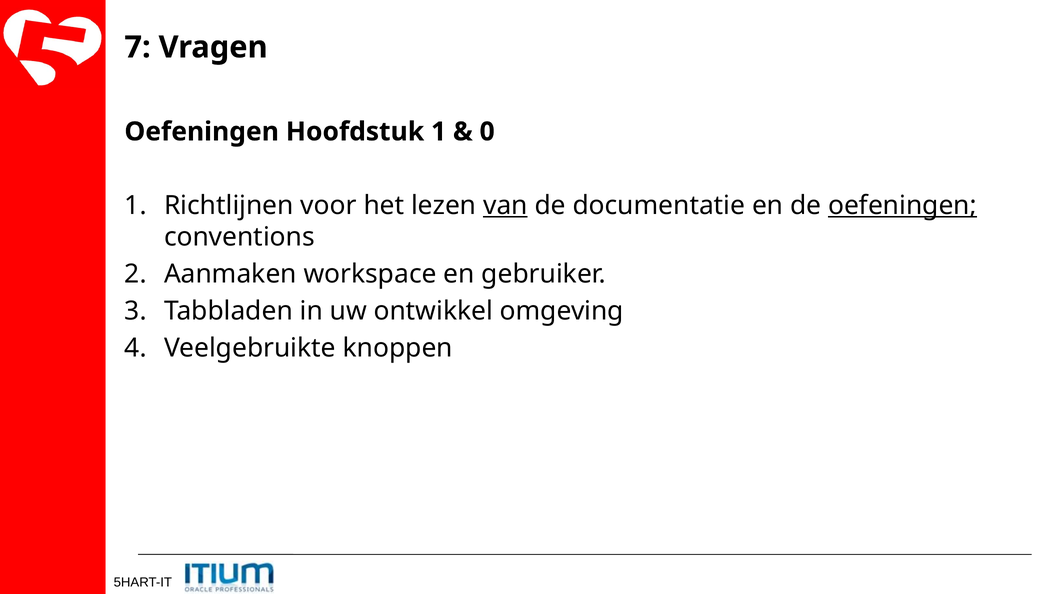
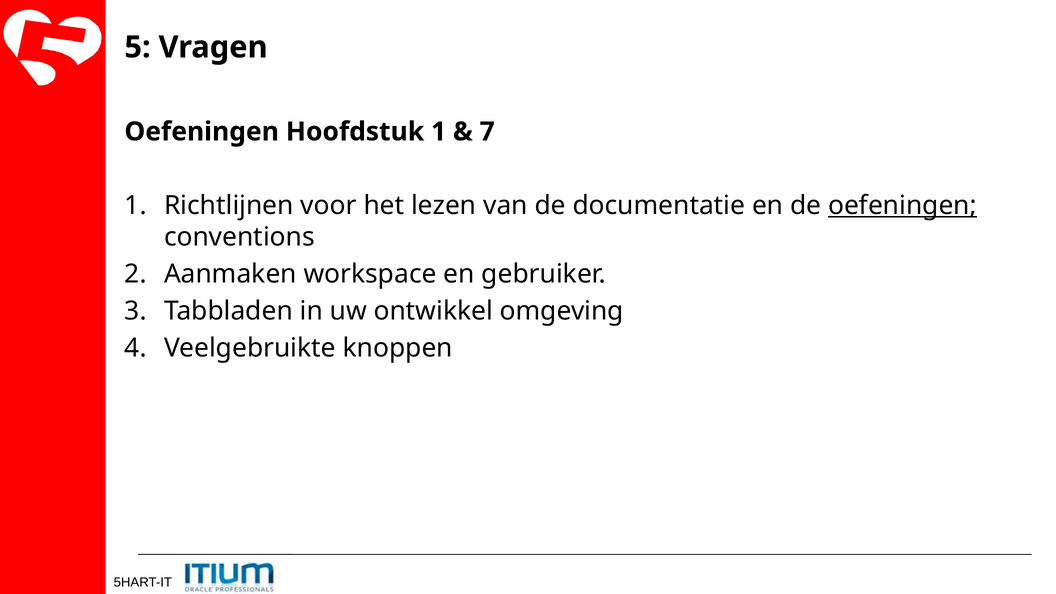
7: 7 -> 5 (138, 47)
0: 0 -> 7 (487, 132)
van underline: present -> none (505, 206)
